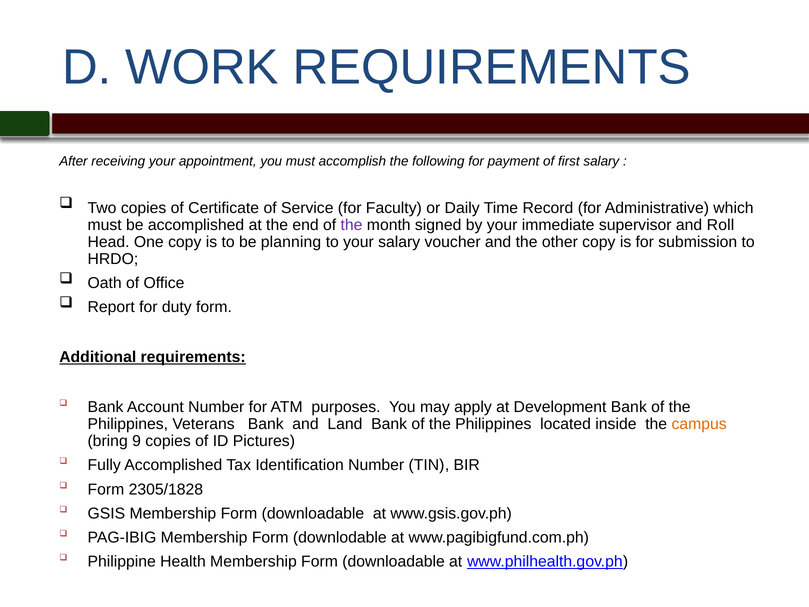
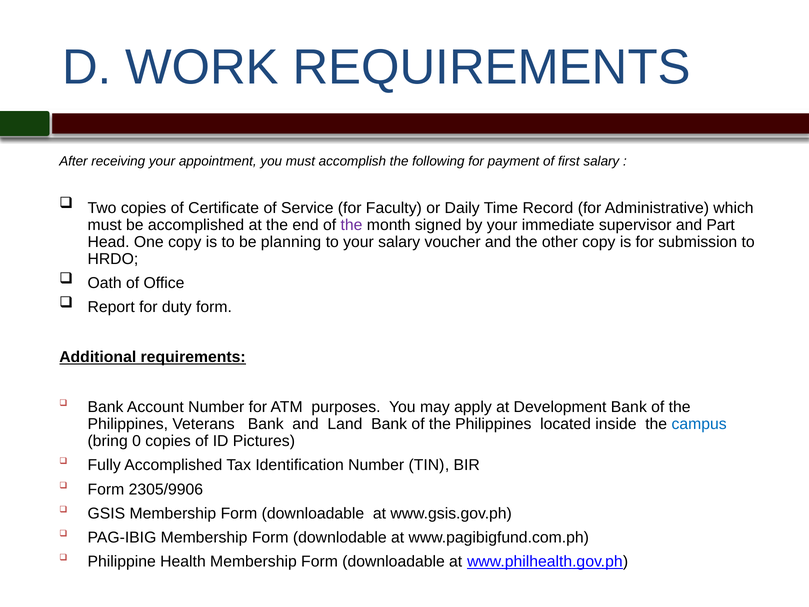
Roll: Roll -> Part (721, 225)
campus colour: orange -> blue (699, 424)
9: 9 -> 0 (137, 441)
2305/1828: 2305/1828 -> 2305/9906 (166, 489)
